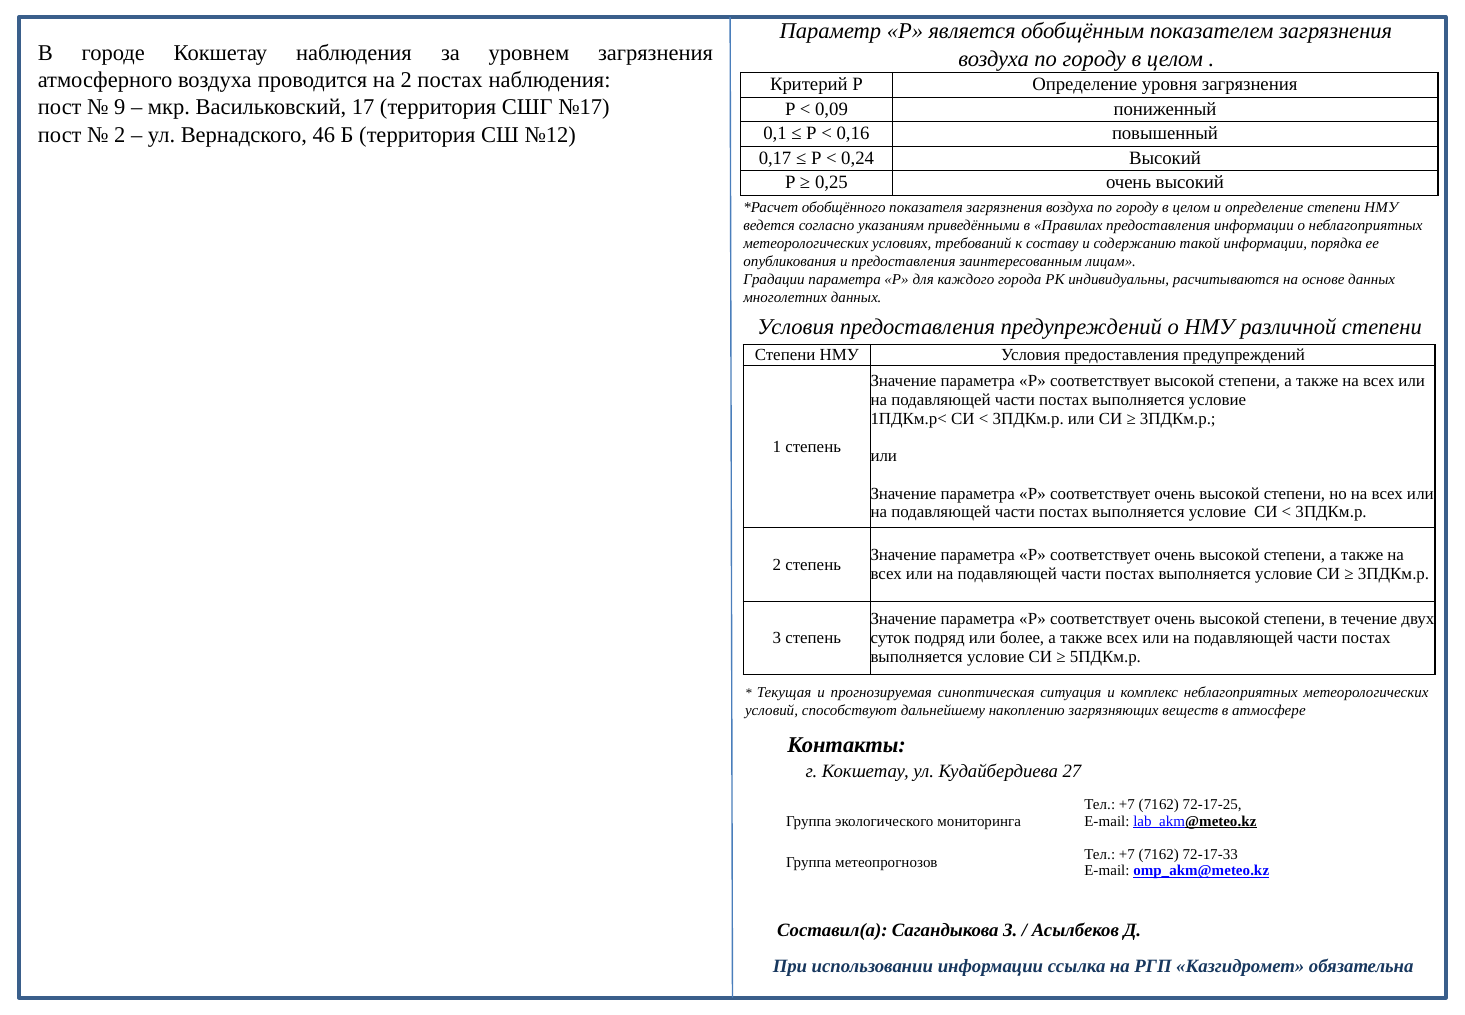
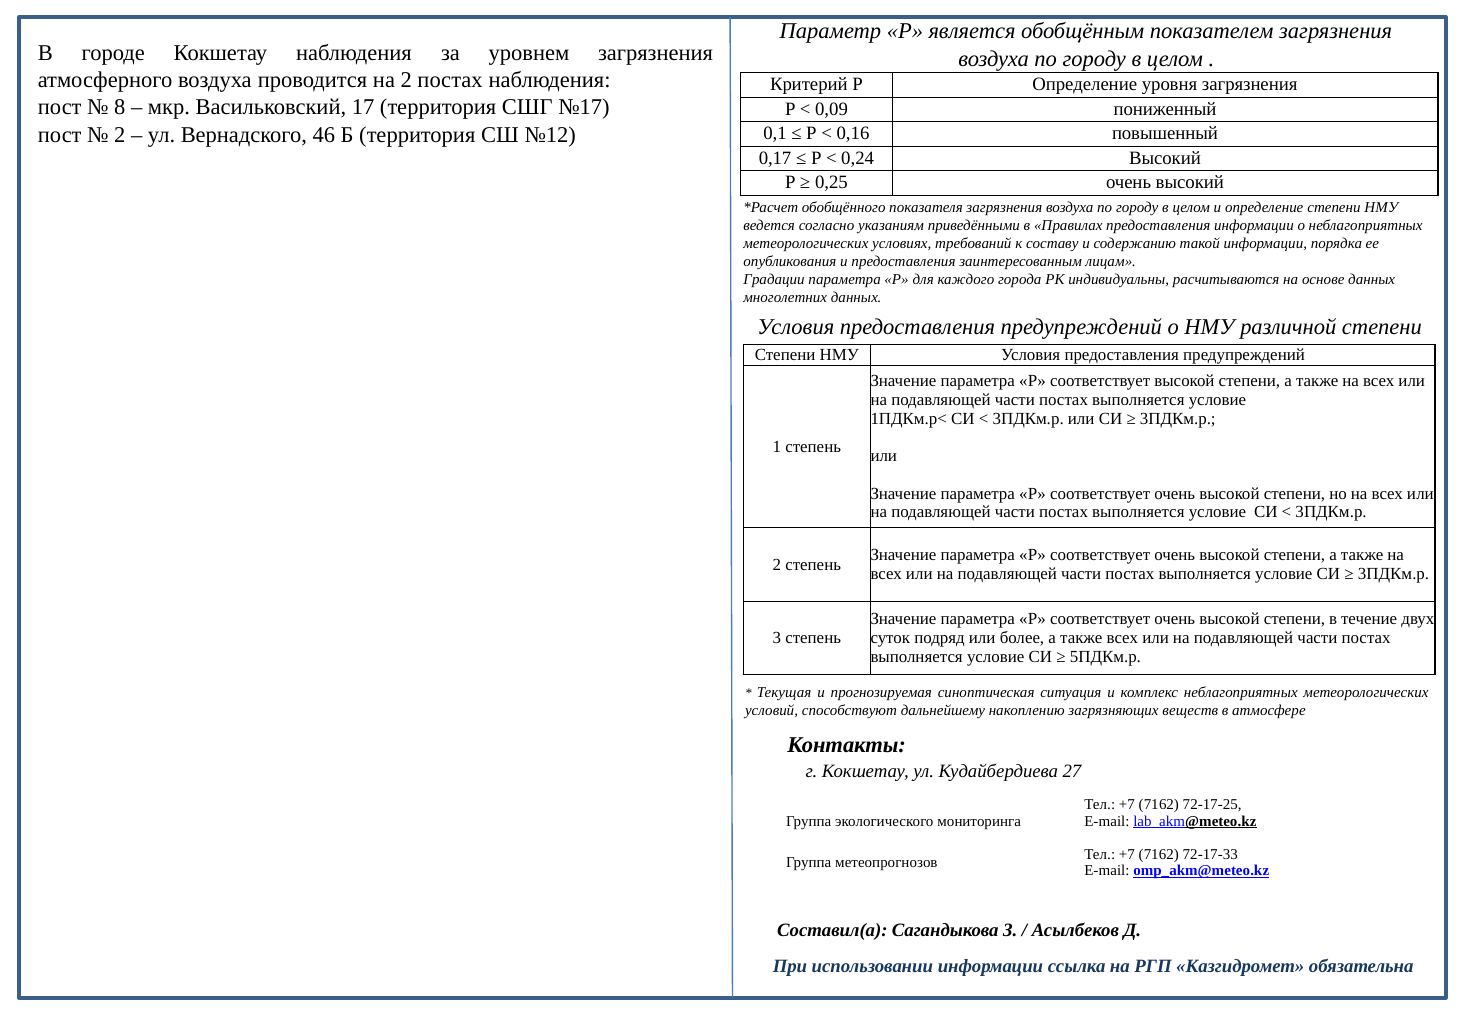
9: 9 -> 8 (120, 107)
